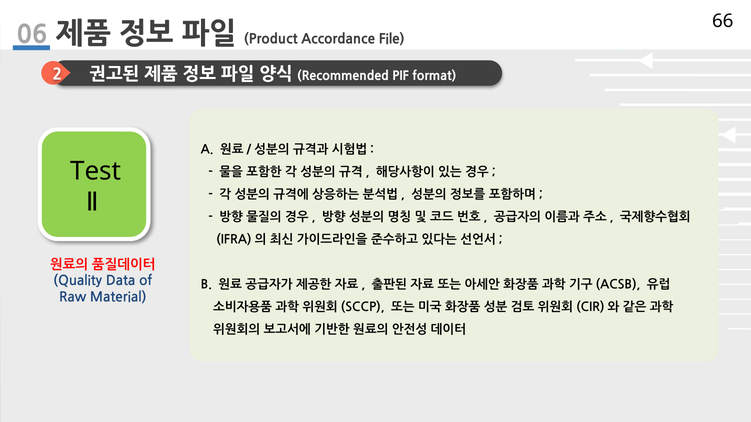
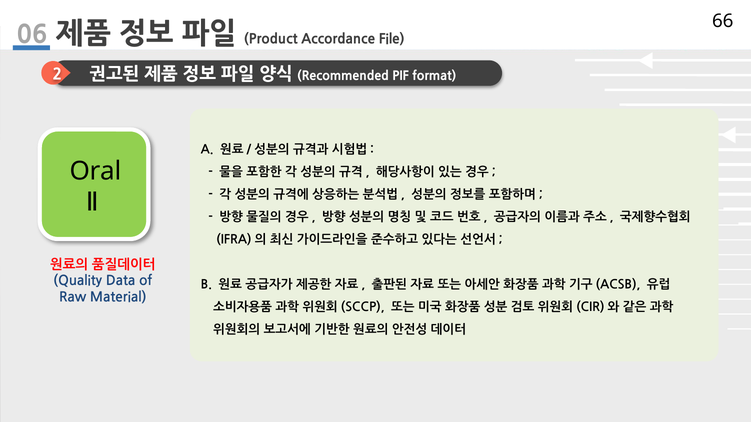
Test: Test -> Oral (96, 171)
